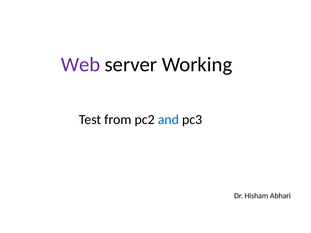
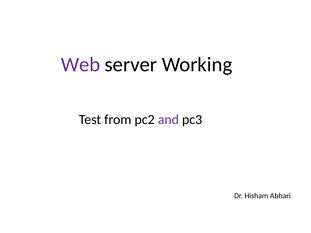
and colour: blue -> purple (168, 120)
